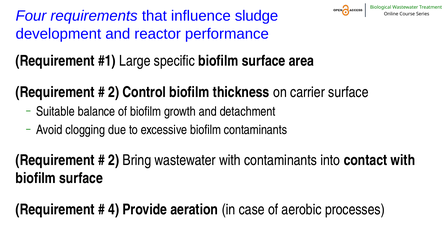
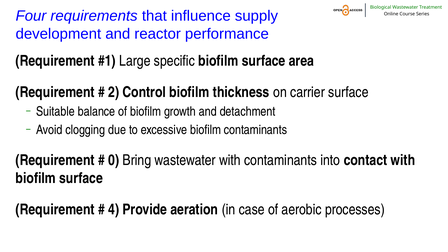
sludge: sludge -> supply (256, 16)
2: 2 -> 0 (114, 160)
